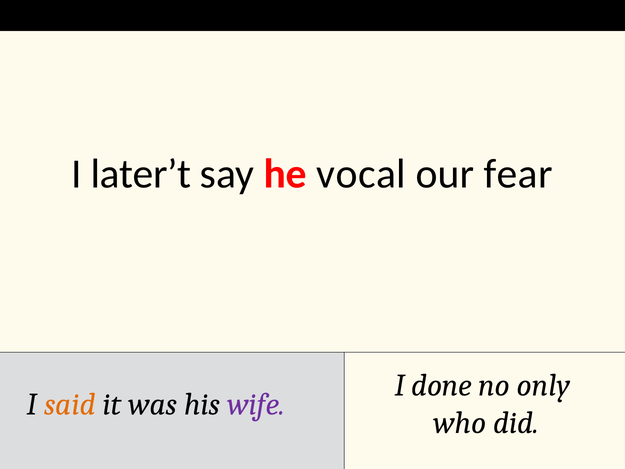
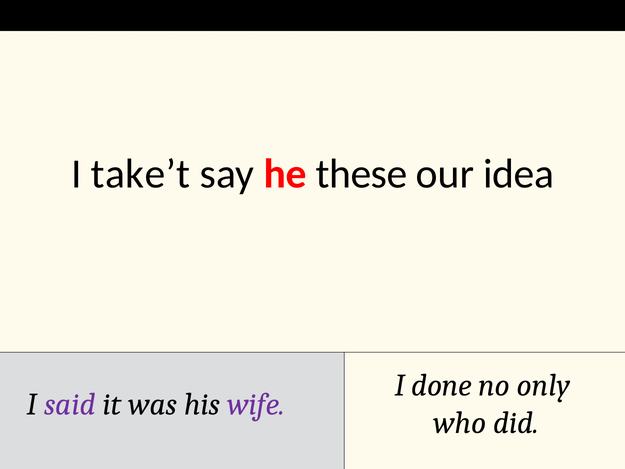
later’t: later’t -> take’t (141, 174)
vocal: vocal -> these (362, 174)
fear: fear -> idea (519, 174)
said colour: orange -> purple (70, 404)
